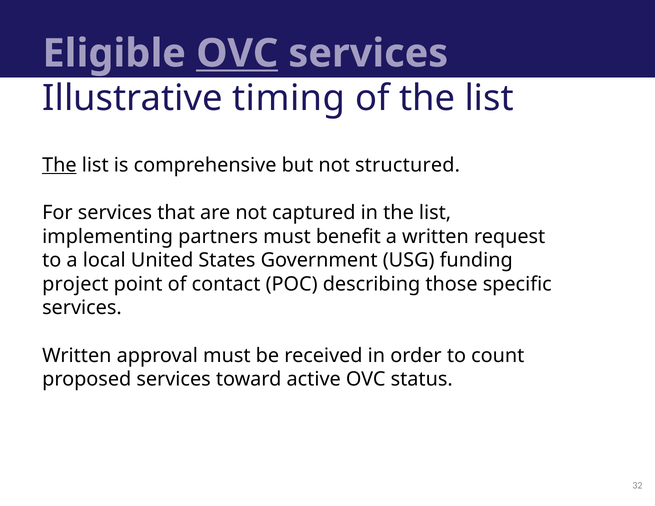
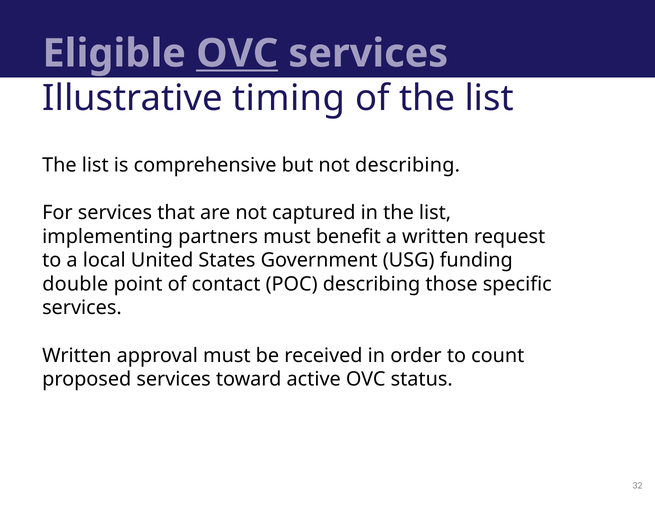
The underline: present -> none (59, 165)
not structured: structured -> describing (408, 165)
project: project -> double (75, 284)
